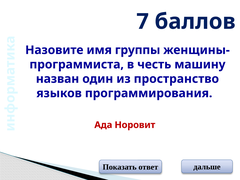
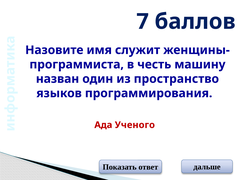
группы: группы -> служит (138, 50)
Норовит: Норовит -> Ученого (135, 125)
